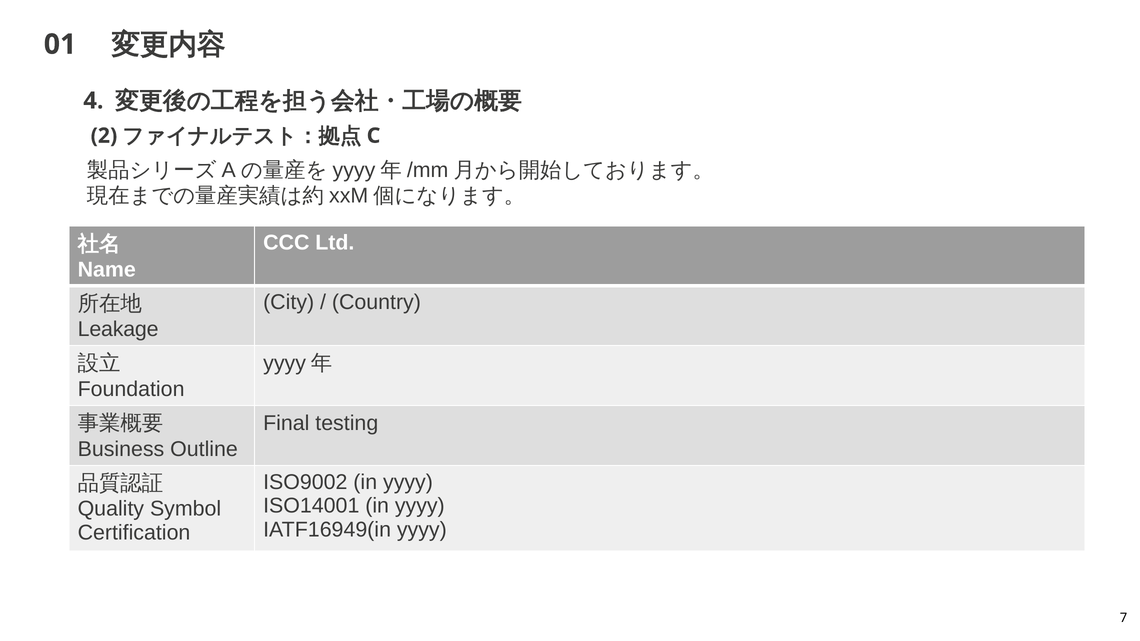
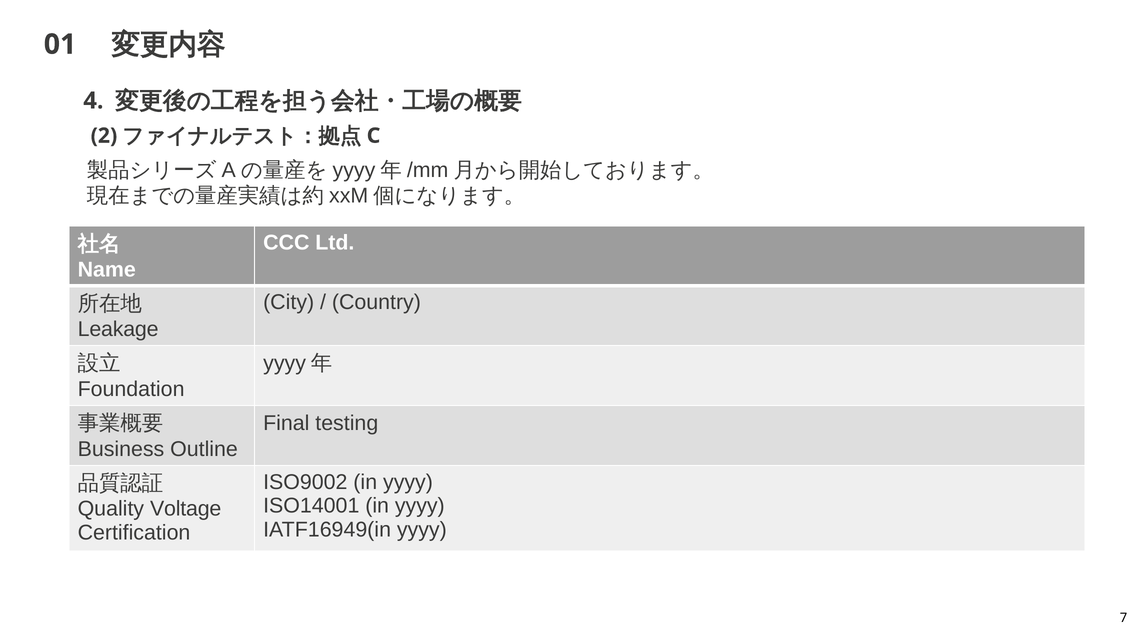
Symbol: Symbol -> Voltage (186, 509)
